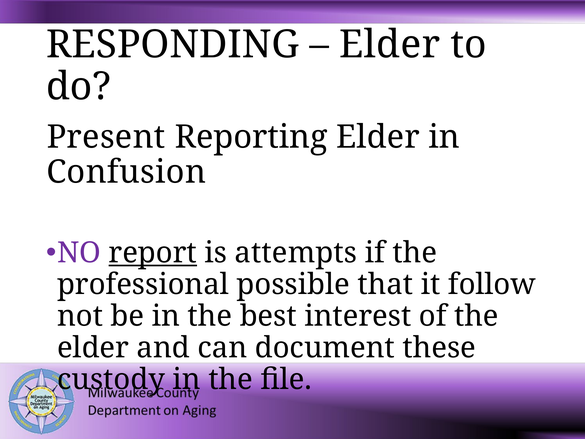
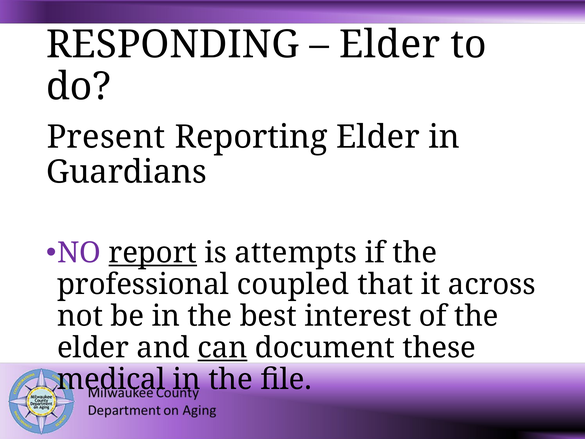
Confusion: Confusion -> Guardians (126, 172)
possible: possible -> coupled (293, 284)
follow: follow -> across (492, 284)
can underline: none -> present (222, 348)
custody: custody -> medical (111, 379)
